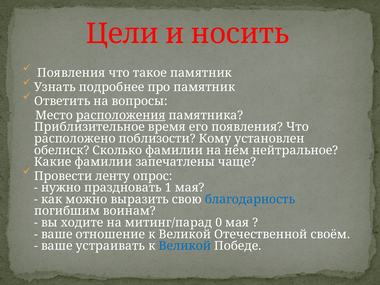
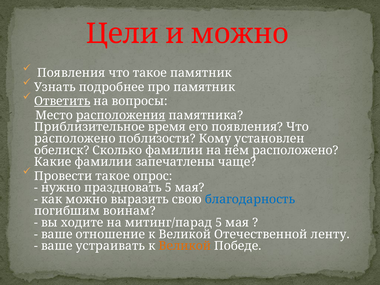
и носить: носить -> можно (240, 34)
Ответить underline: none -> present (62, 101)
нём нейтральное: нейтральное -> расположено (295, 150)
Провести ленту: ленту -> такое (113, 176)
праздновать 1: 1 -> 5 (168, 188)
митинг/парад 0: 0 -> 5 (219, 223)
своём: своём -> ленту (330, 234)
Великой colour: blue -> orange (185, 246)
